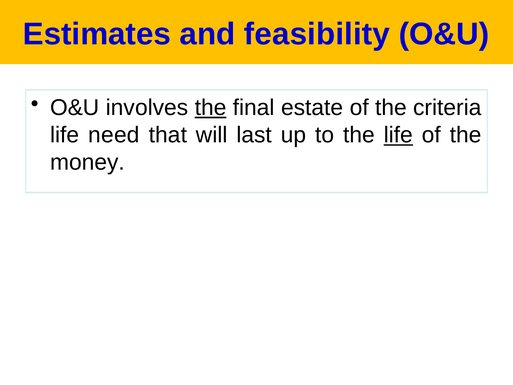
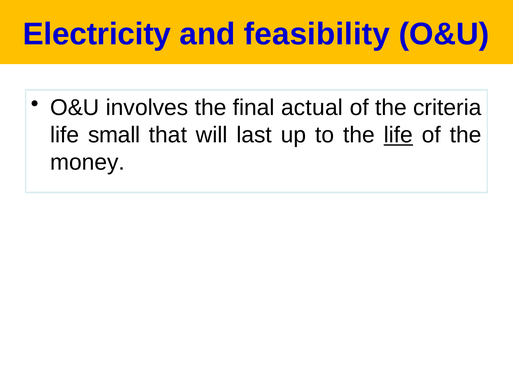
Estimates: Estimates -> Electricity (97, 34)
the underline: present -> none (211, 108)
estate: estate -> actual (312, 108)
need: need -> small (114, 135)
